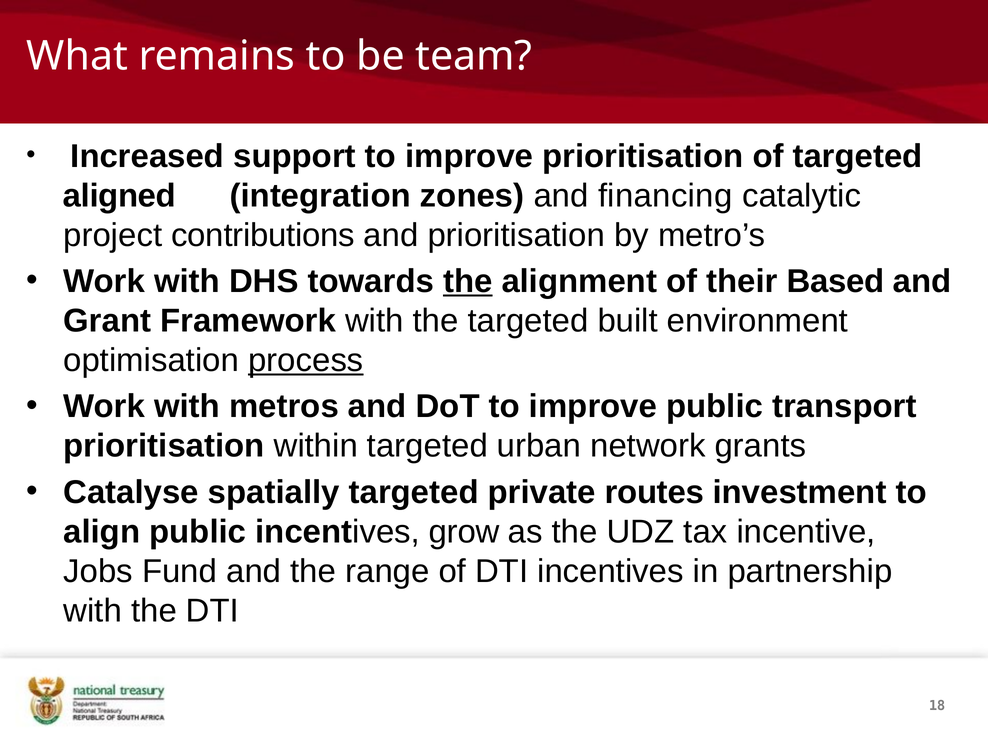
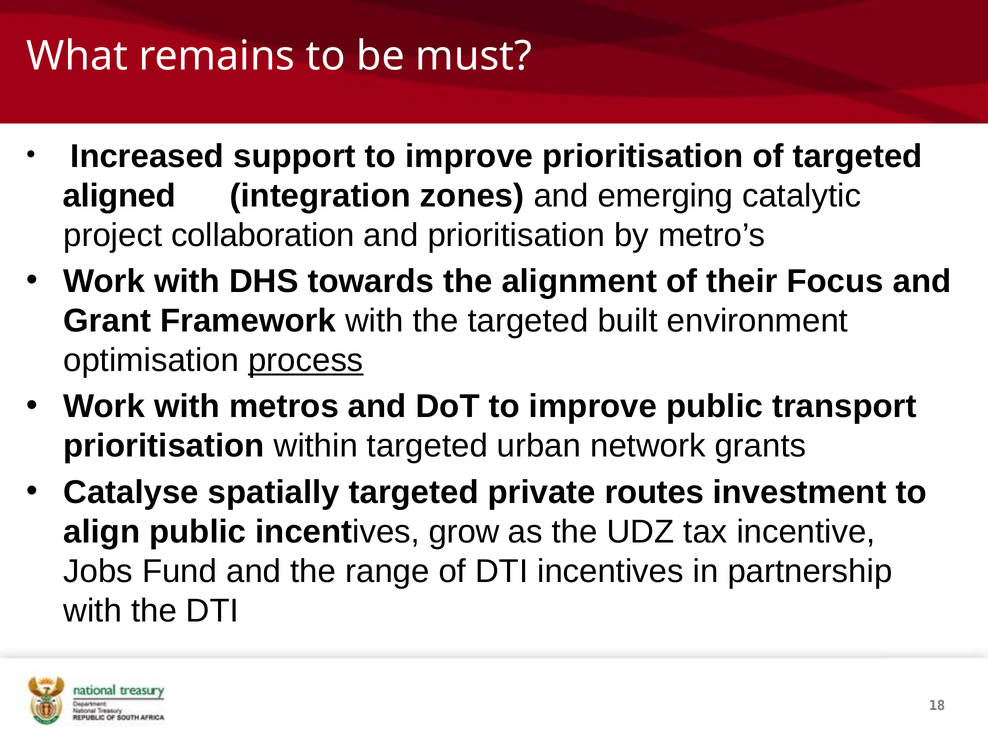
team: team -> must (474, 56)
financing: financing -> emerging (666, 196)
contributions: contributions -> collaboration (263, 235)
the underline: present -> none (468, 281)
Based: Based -> Focus (835, 281)
